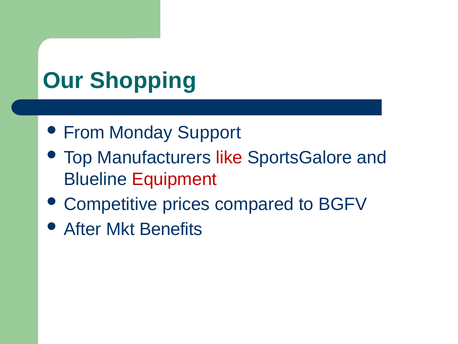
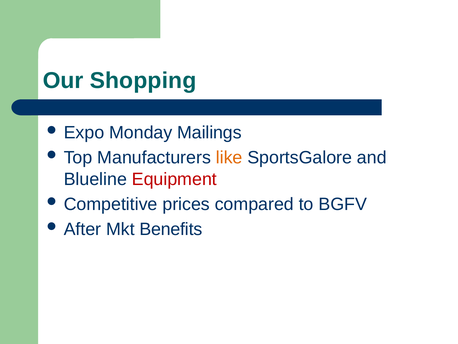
From: From -> Expo (84, 133)
Support: Support -> Mailings (209, 133)
like colour: red -> orange (229, 158)
